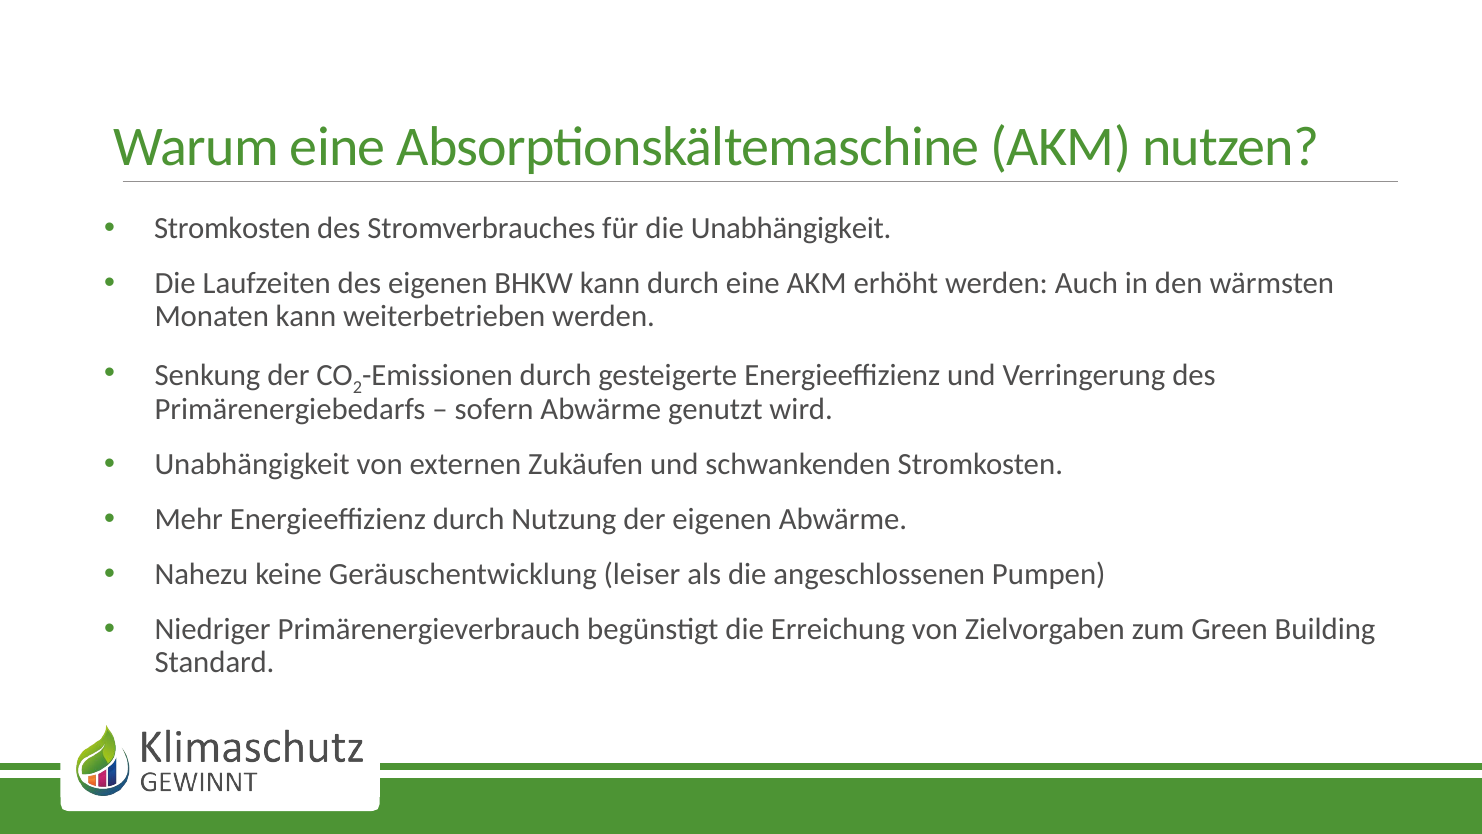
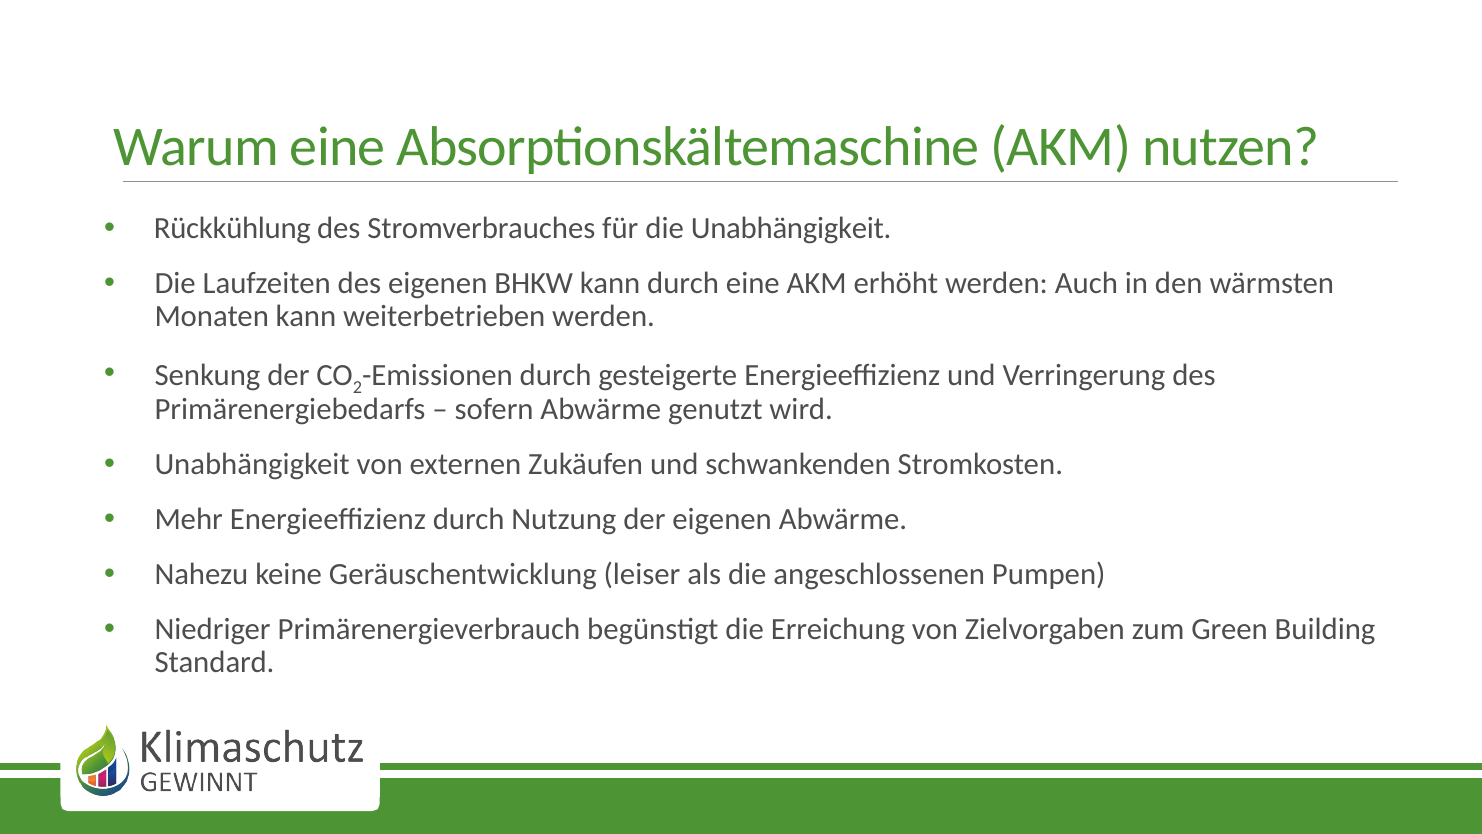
Stromkosten: Stromkosten -> Rückkühlung (232, 228)
